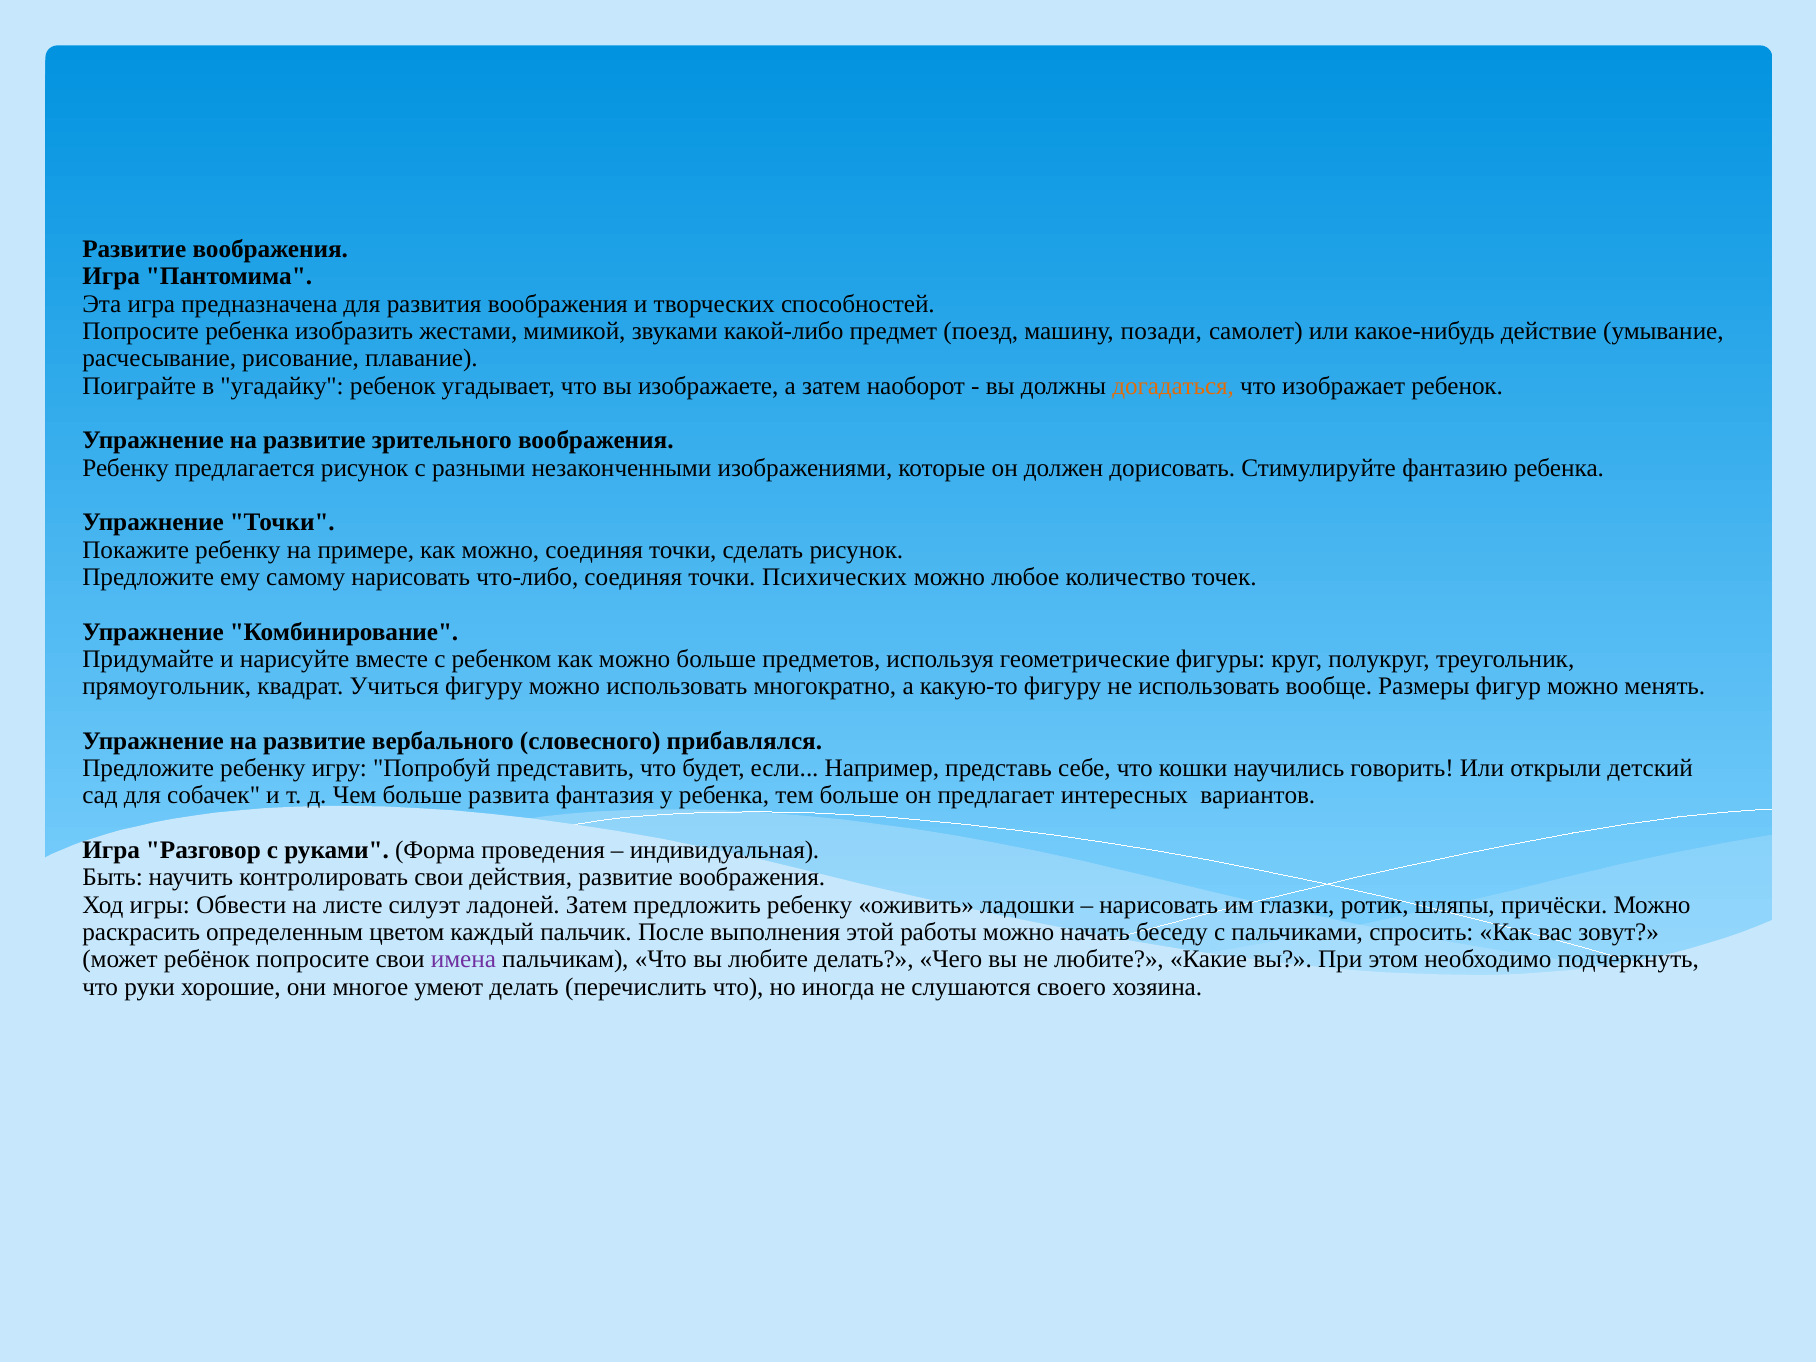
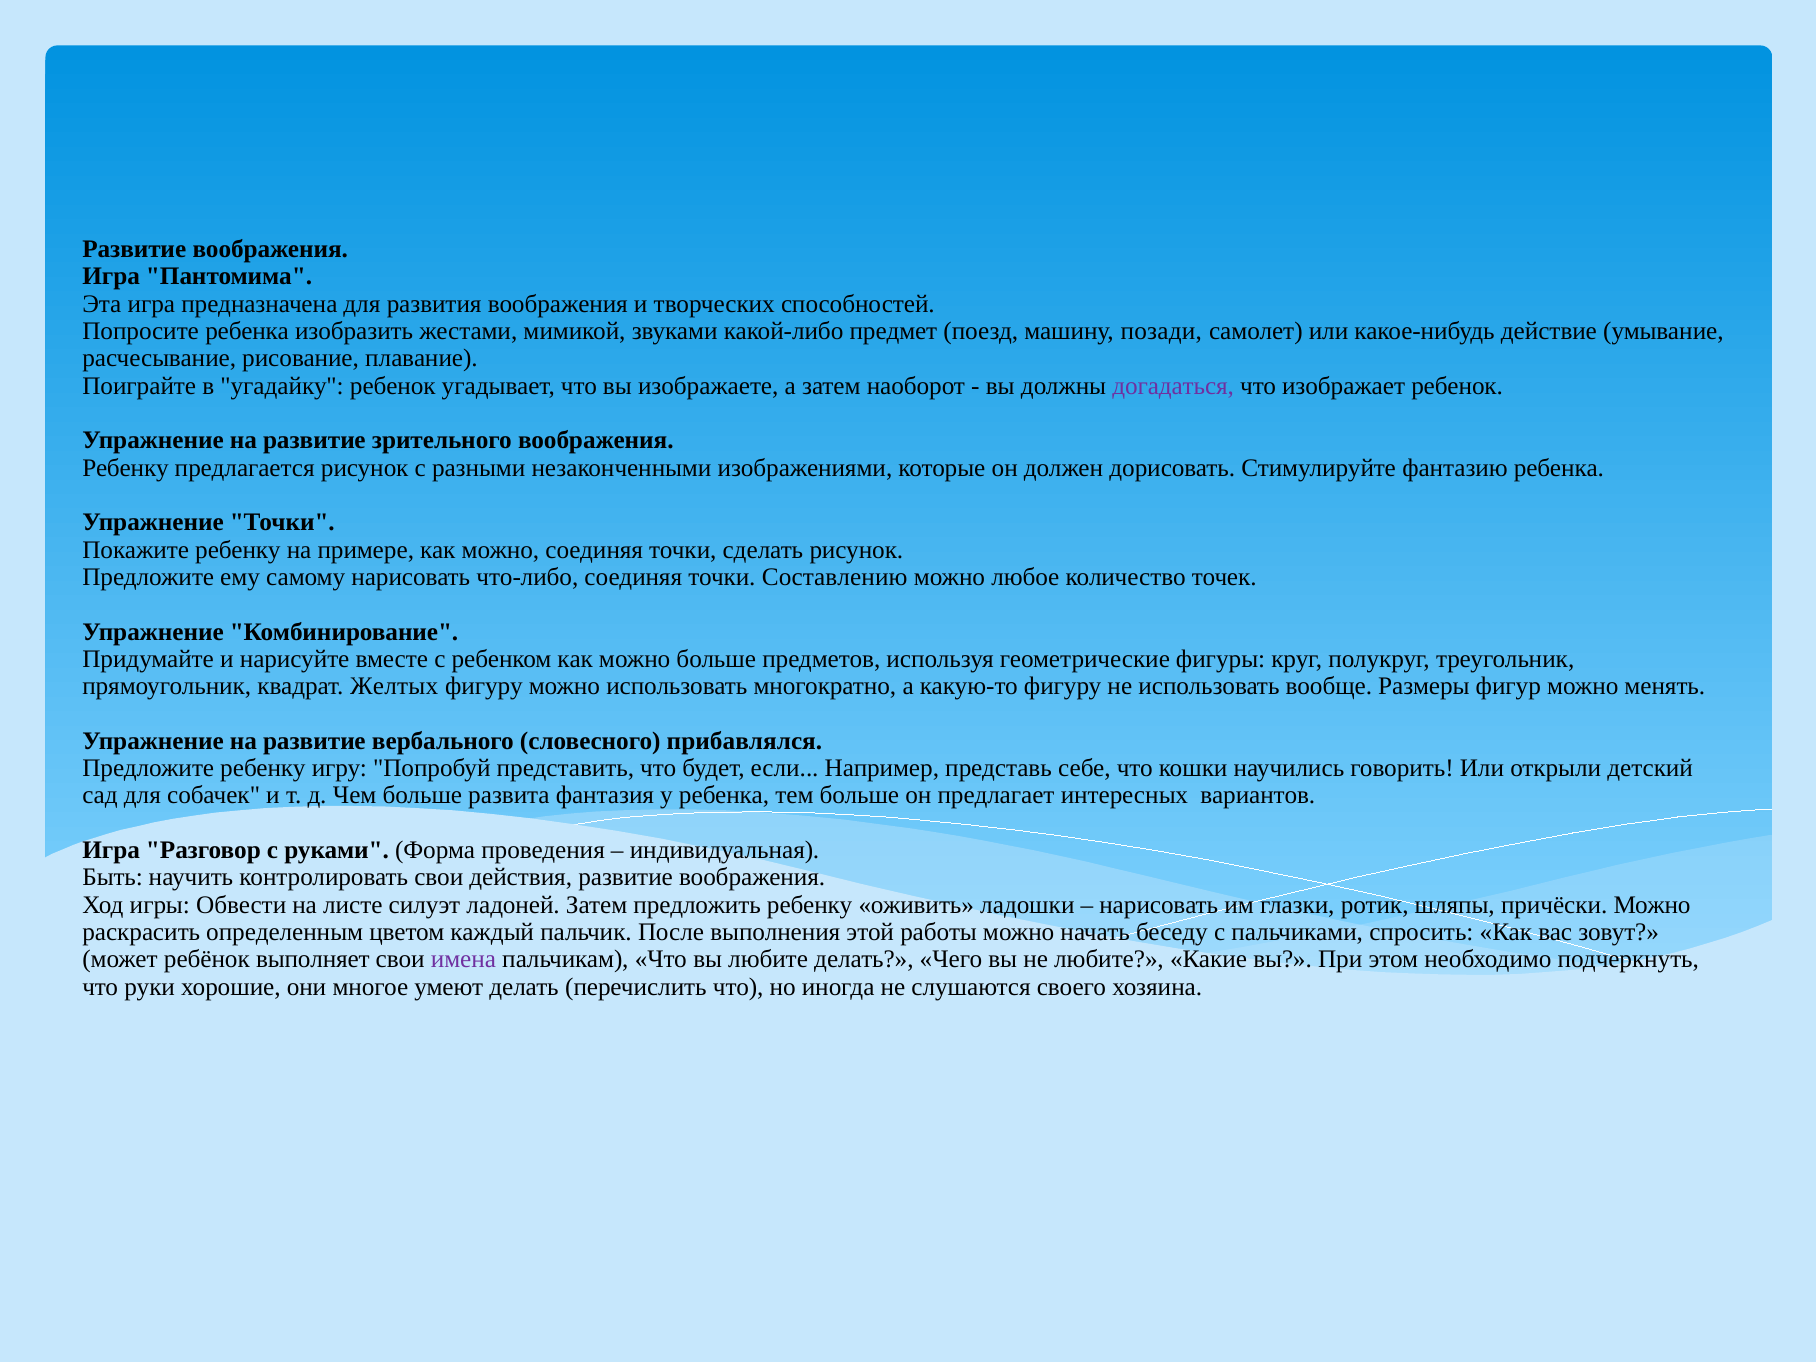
догадаться colour: orange -> purple (1173, 386)
Психических: Психических -> Составлению (835, 577)
Учиться: Учиться -> Желтых (394, 686)
ребёнок попросите: попросите -> выполняет (313, 959)
